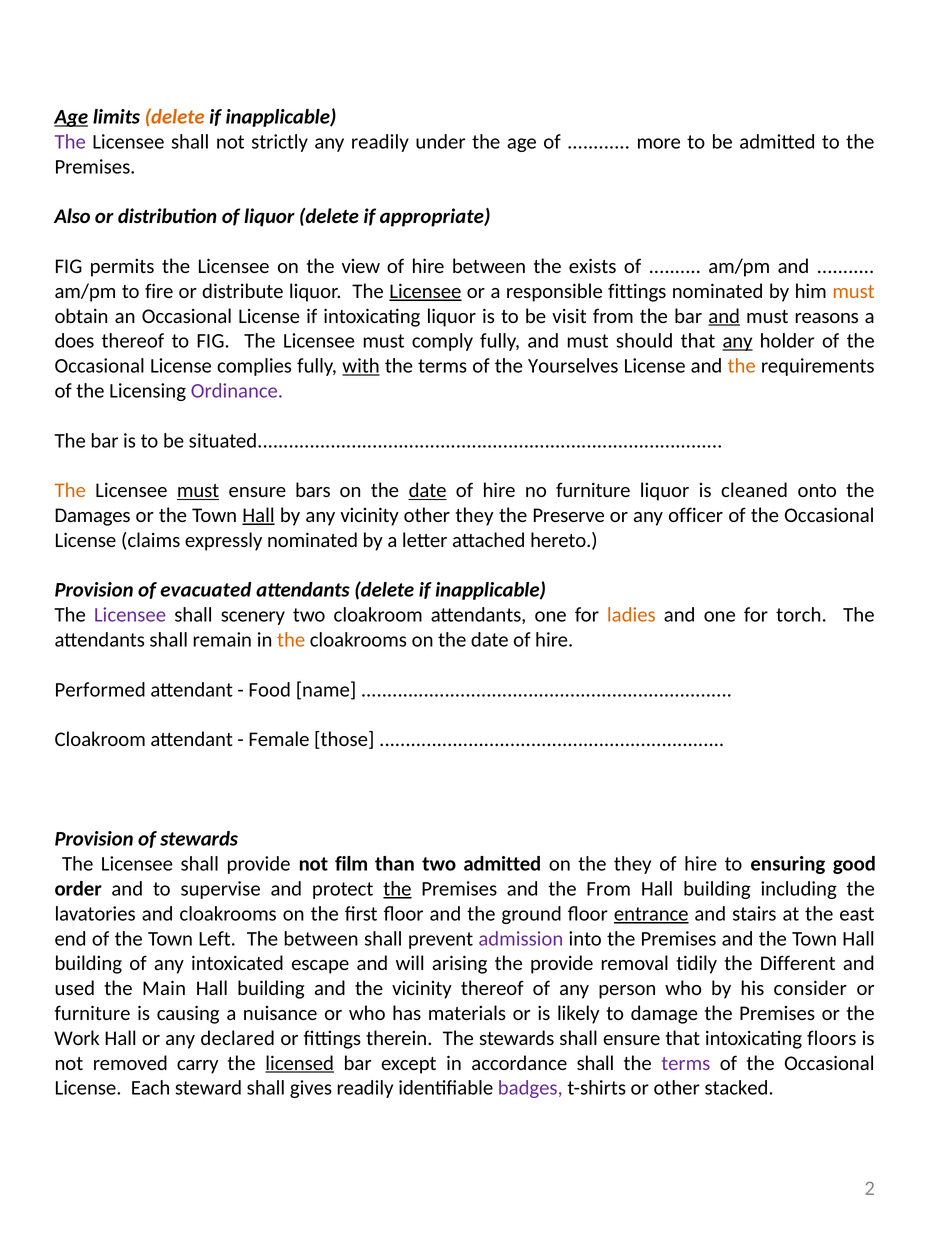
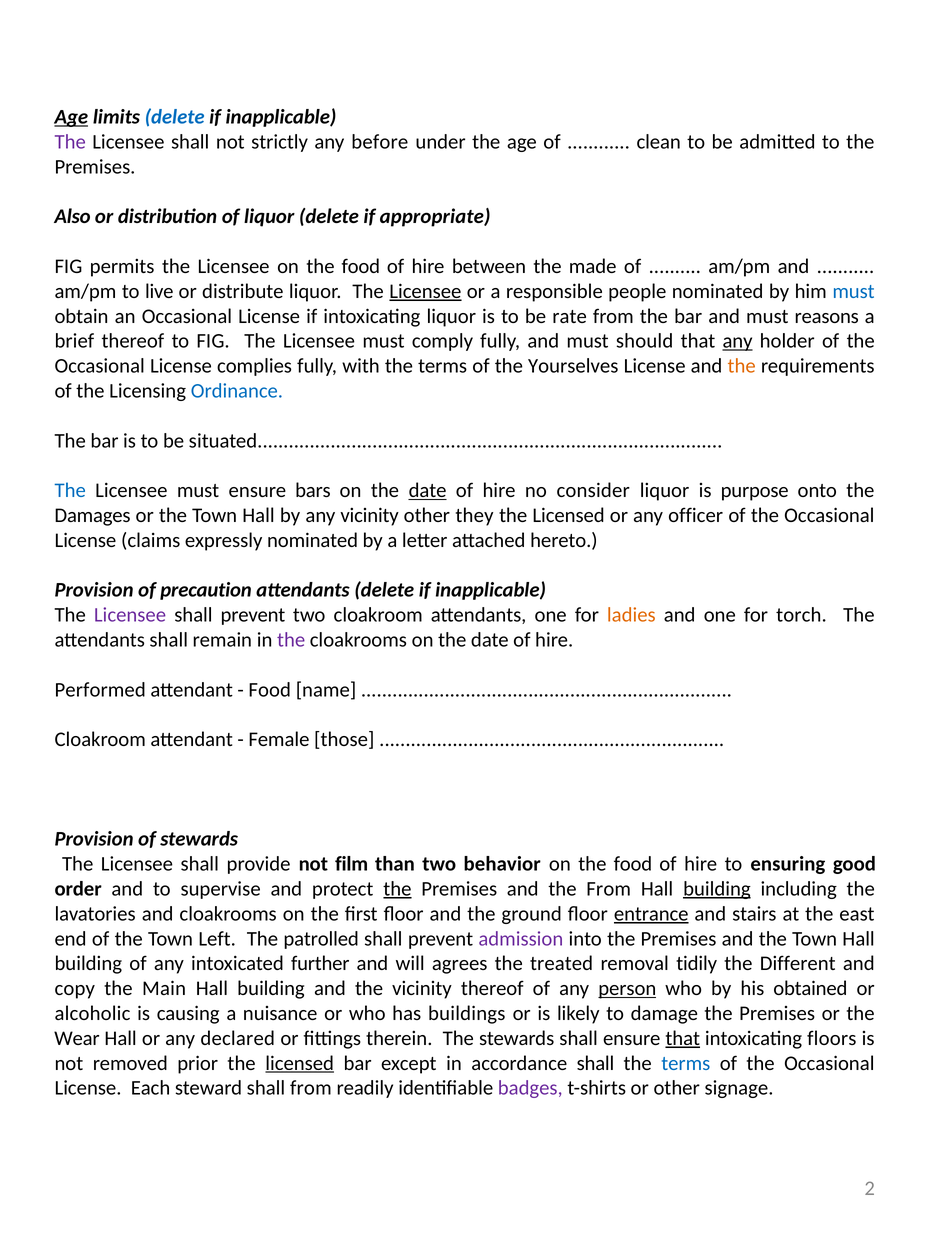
delete colour: orange -> blue (175, 117)
any readily: readily -> before (380, 142)
more: more -> clean (659, 142)
Licensee on the view: view -> food (361, 266)
exists: exists -> made (593, 266)
fire: fire -> live (159, 291)
responsible fittings: fittings -> people (637, 291)
must colour: orange -> blue (854, 291)
visit: visit -> rate (570, 316)
and underline: present -> none (724, 316)
does: does -> brief (74, 341)
with underline: present -> none (361, 366)
Ordinance colour: purple -> blue (237, 391)
The colour: orange -> blue (70, 491)
must underline: present -> none (198, 491)
no furniture: furniture -> consider (593, 491)
cleaned: cleaned -> purpose (755, 491)
Hall underline: present -> none (258, 516)
Preserve: Preserve -> Licensed (569, 516)
evacuated: evacuated -> precaution (206, 590)
scenery: scenery -> prevent (253, 615)
the colour: orange -> purple (291, 640)
two admitted: admitted -> behavior (502, 864)
they: they -> food (633, 864)
building underline: none -> present (717, 889)
The between: between -> patrolled (321, 939)
escape: escape -> further (320, 964)
arising: arising -> agrees (460, 964)
the provide: provide -> treated (562, 964)
used: used -> copy (75, 989)
person underline: none -> present (627, 989)
consider: consider -> obtained (810, 989)
furniture: furniture -> alcoholic (92, 1014)
materials: materials -> buildings (467, 1014)
Work: Work -> Wear (77, 1039)
that underline: none -> present (683, 1039)
carry: carry -> prior (198, 1063)
terms colour: purple -> blue (686, 1063)
shall gives: gives -> from (311, 1088)
stacked: stacked -> signage (739, 1088)
